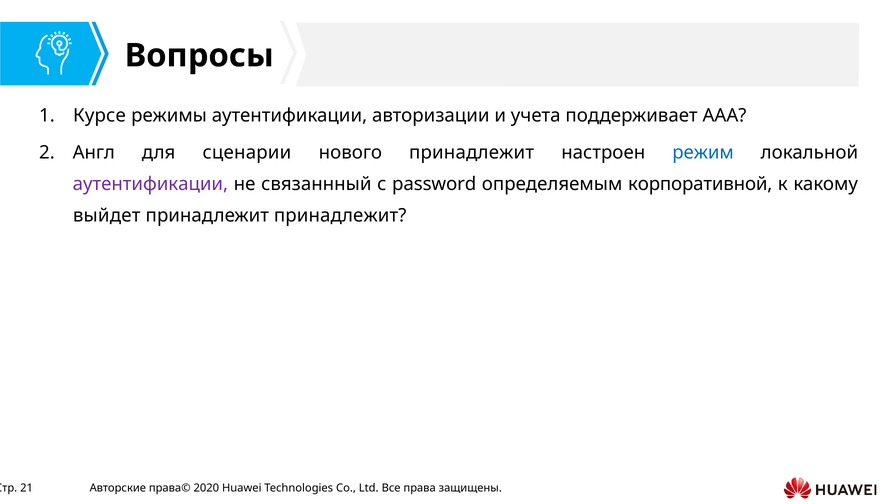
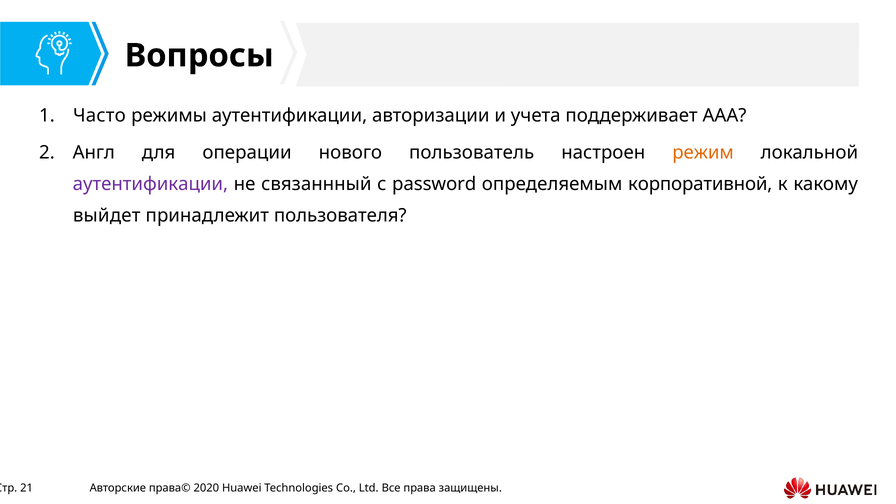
Курсе: Курсе -> Часто (99, 116)
сценарии: сценарии -> операции (247, 153)
нового принадлежит: принадлежит -> пользователь (472, 153)
режим colour: blue -> orange (703, 153)
принадлежит принадлежит: принадлежит -> пользователя (340, 215)
